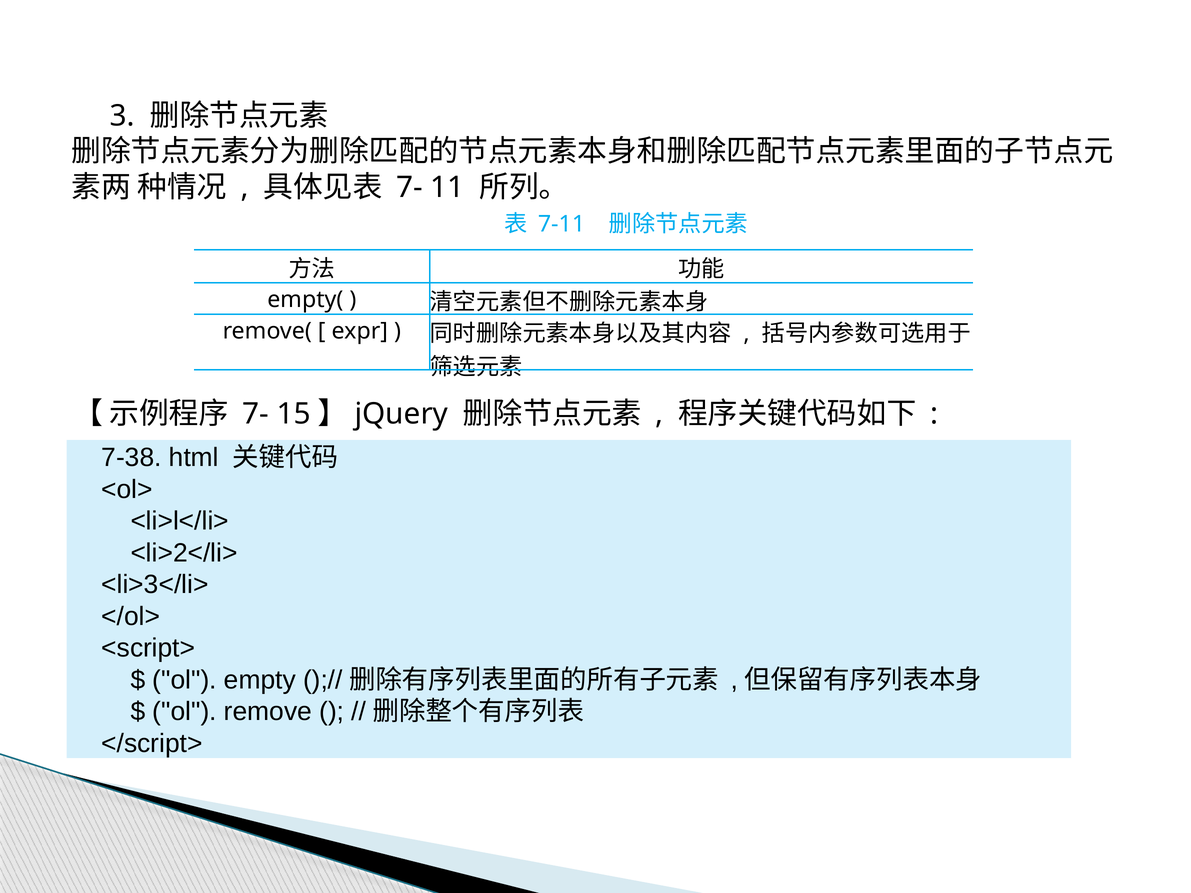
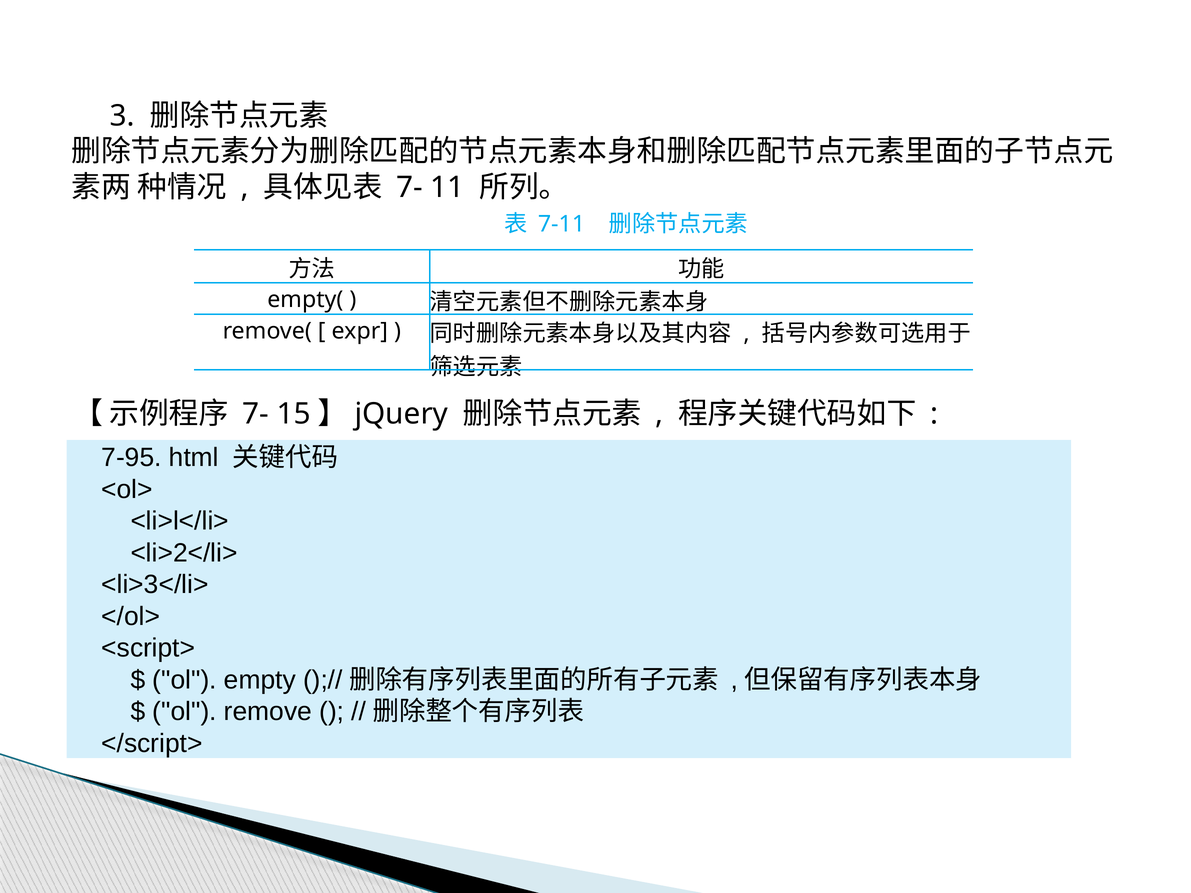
7-38: 7-38 -> 7-95 (132, 458)
